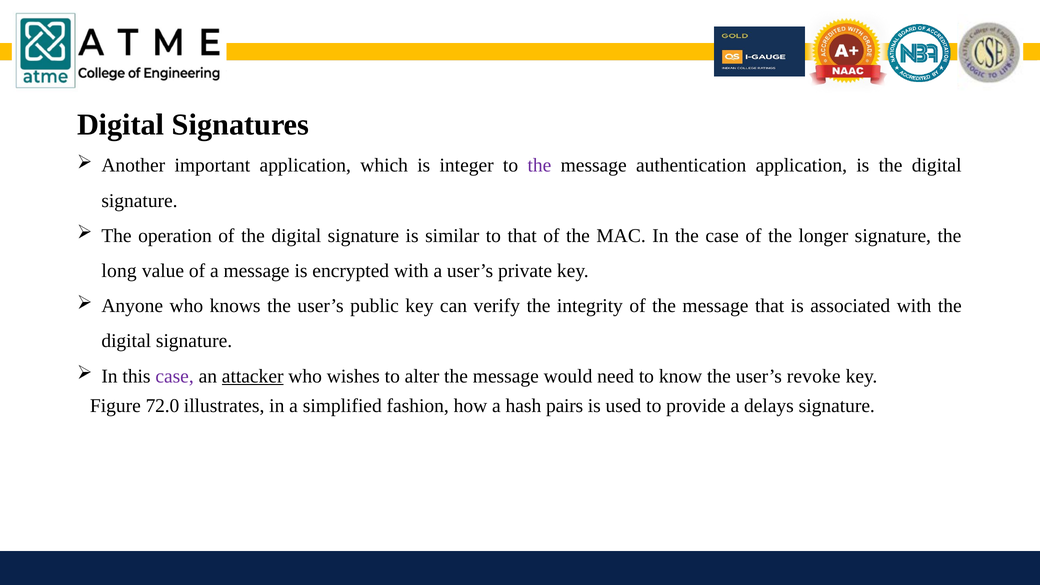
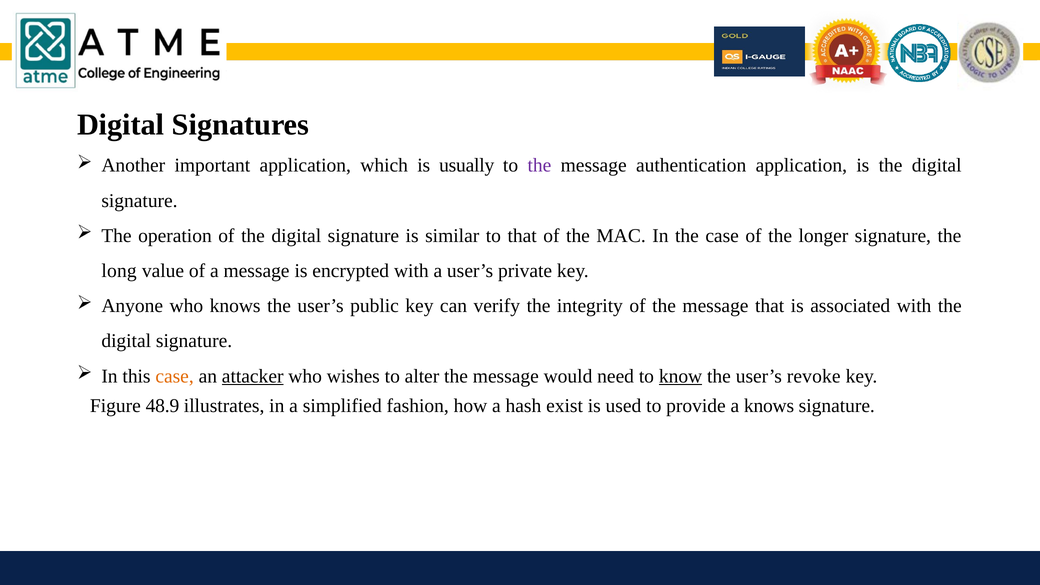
integer: integer -> usually (467, 166)
case colour: purple -> orange (175, 376)
know underline: none -> present (681, 376)
72.0: 72.0 -> 48.9 (162, 406)
pairs: pairs -> exist (565, 406)
a delays: delays -> knows (769, 406)
